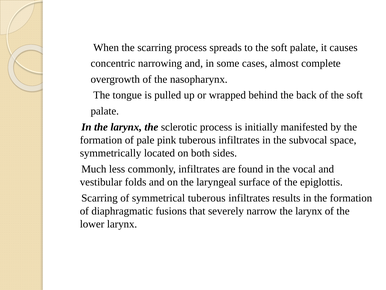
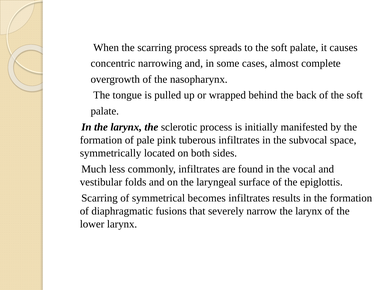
symmetrical tuberous: tuberous -> becomes (207, 198)
